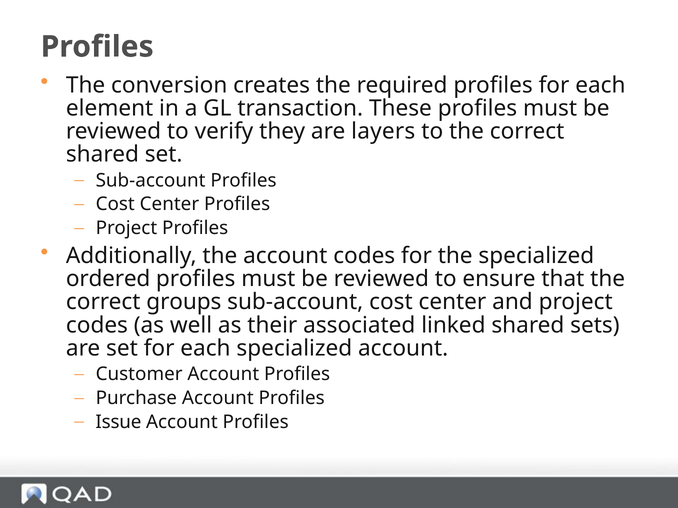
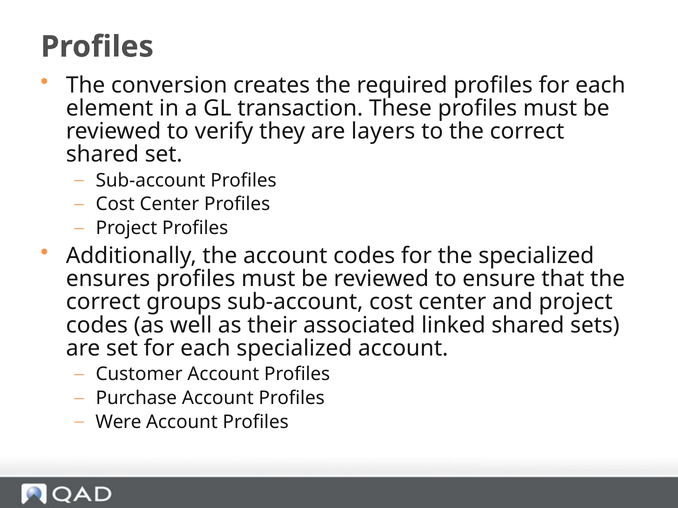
ordered: ordered -> ensures (108, 279)
Issue: Issue -> Were (118, 422)
